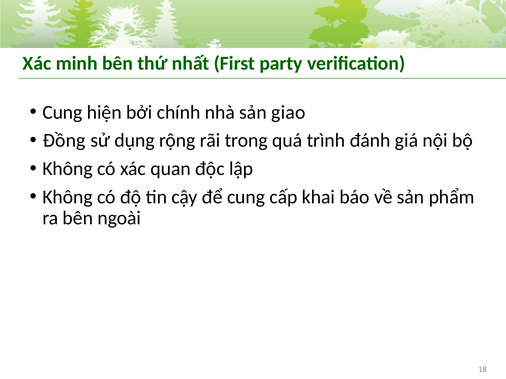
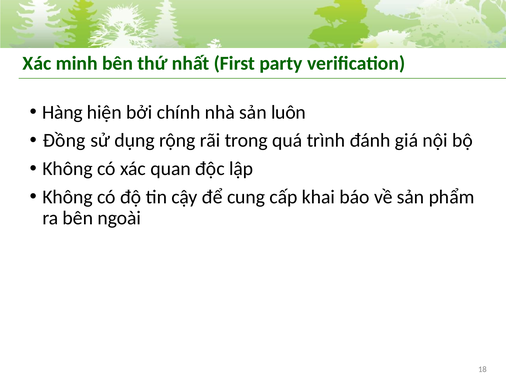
Cung: Cung -> Hàng (62, 112)
giao: giao -> luôn (288, 112)
